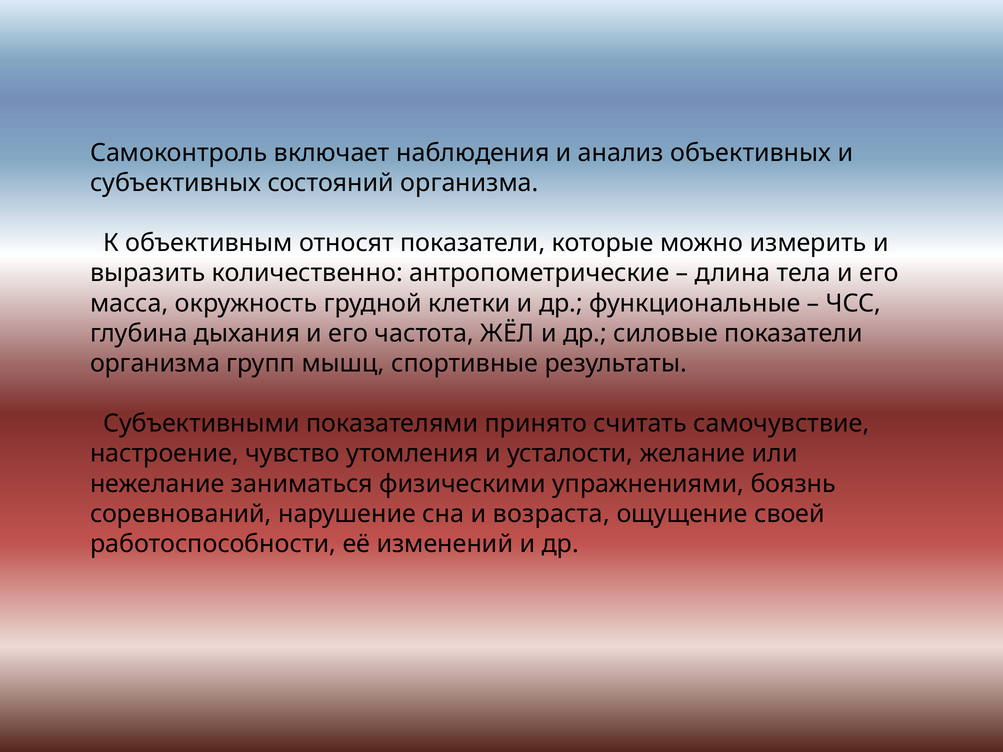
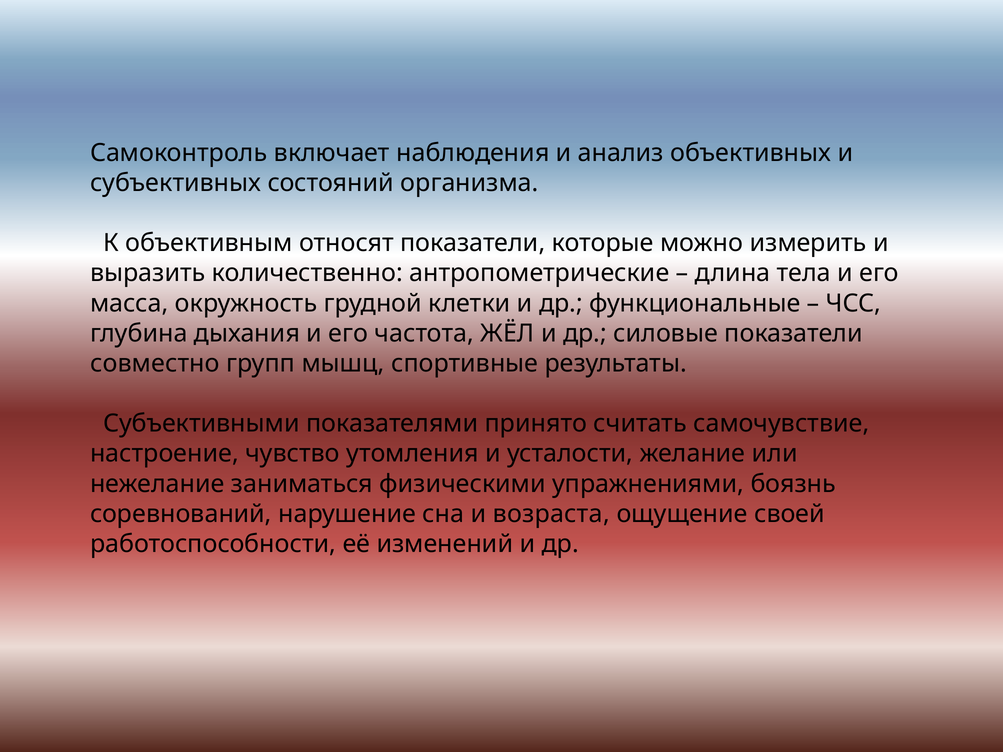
организма: организма -> совместно (155, 364)
